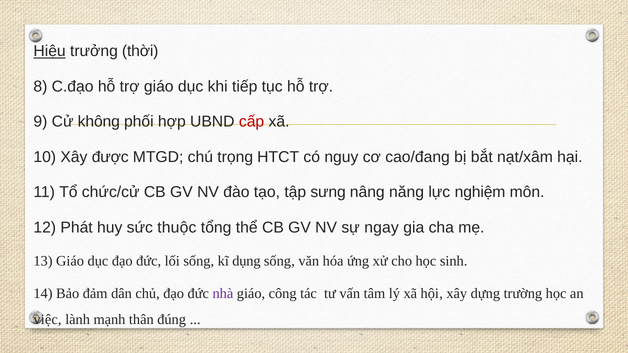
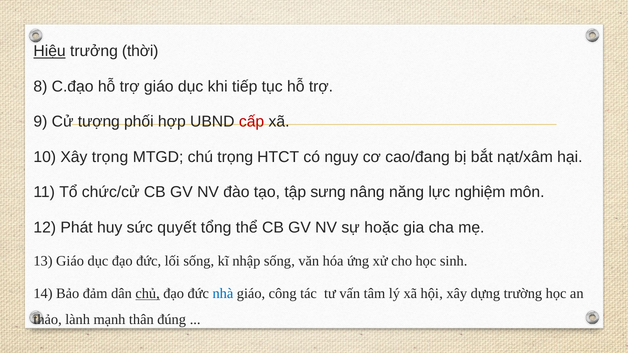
không: không -> tượng (99, 122)
Xây được: được -> trọng (110, 157)
thuộc: thuộc -> quyết (177, 228)
ngay: ngay -> hoặc (382, 228)
dụng: dụng -> nhập (246, 261)
chủ underline: none -> present (148, 294)
nhà colour: purple -> blue (223, 294)
việc: việc -> thảo (48, 320)
